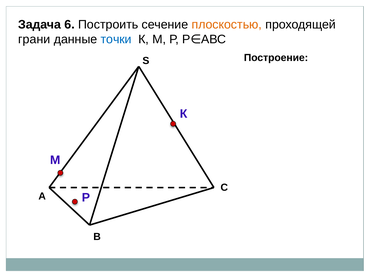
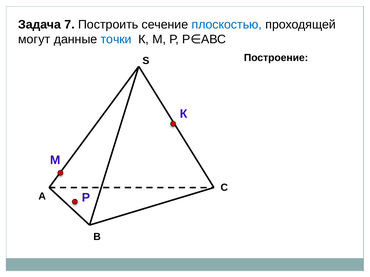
6: 6 -> 7 (70, 25)
плоскостью colour: orange -> blue (227, 25)
грани: грани -> могут (34, 39)
